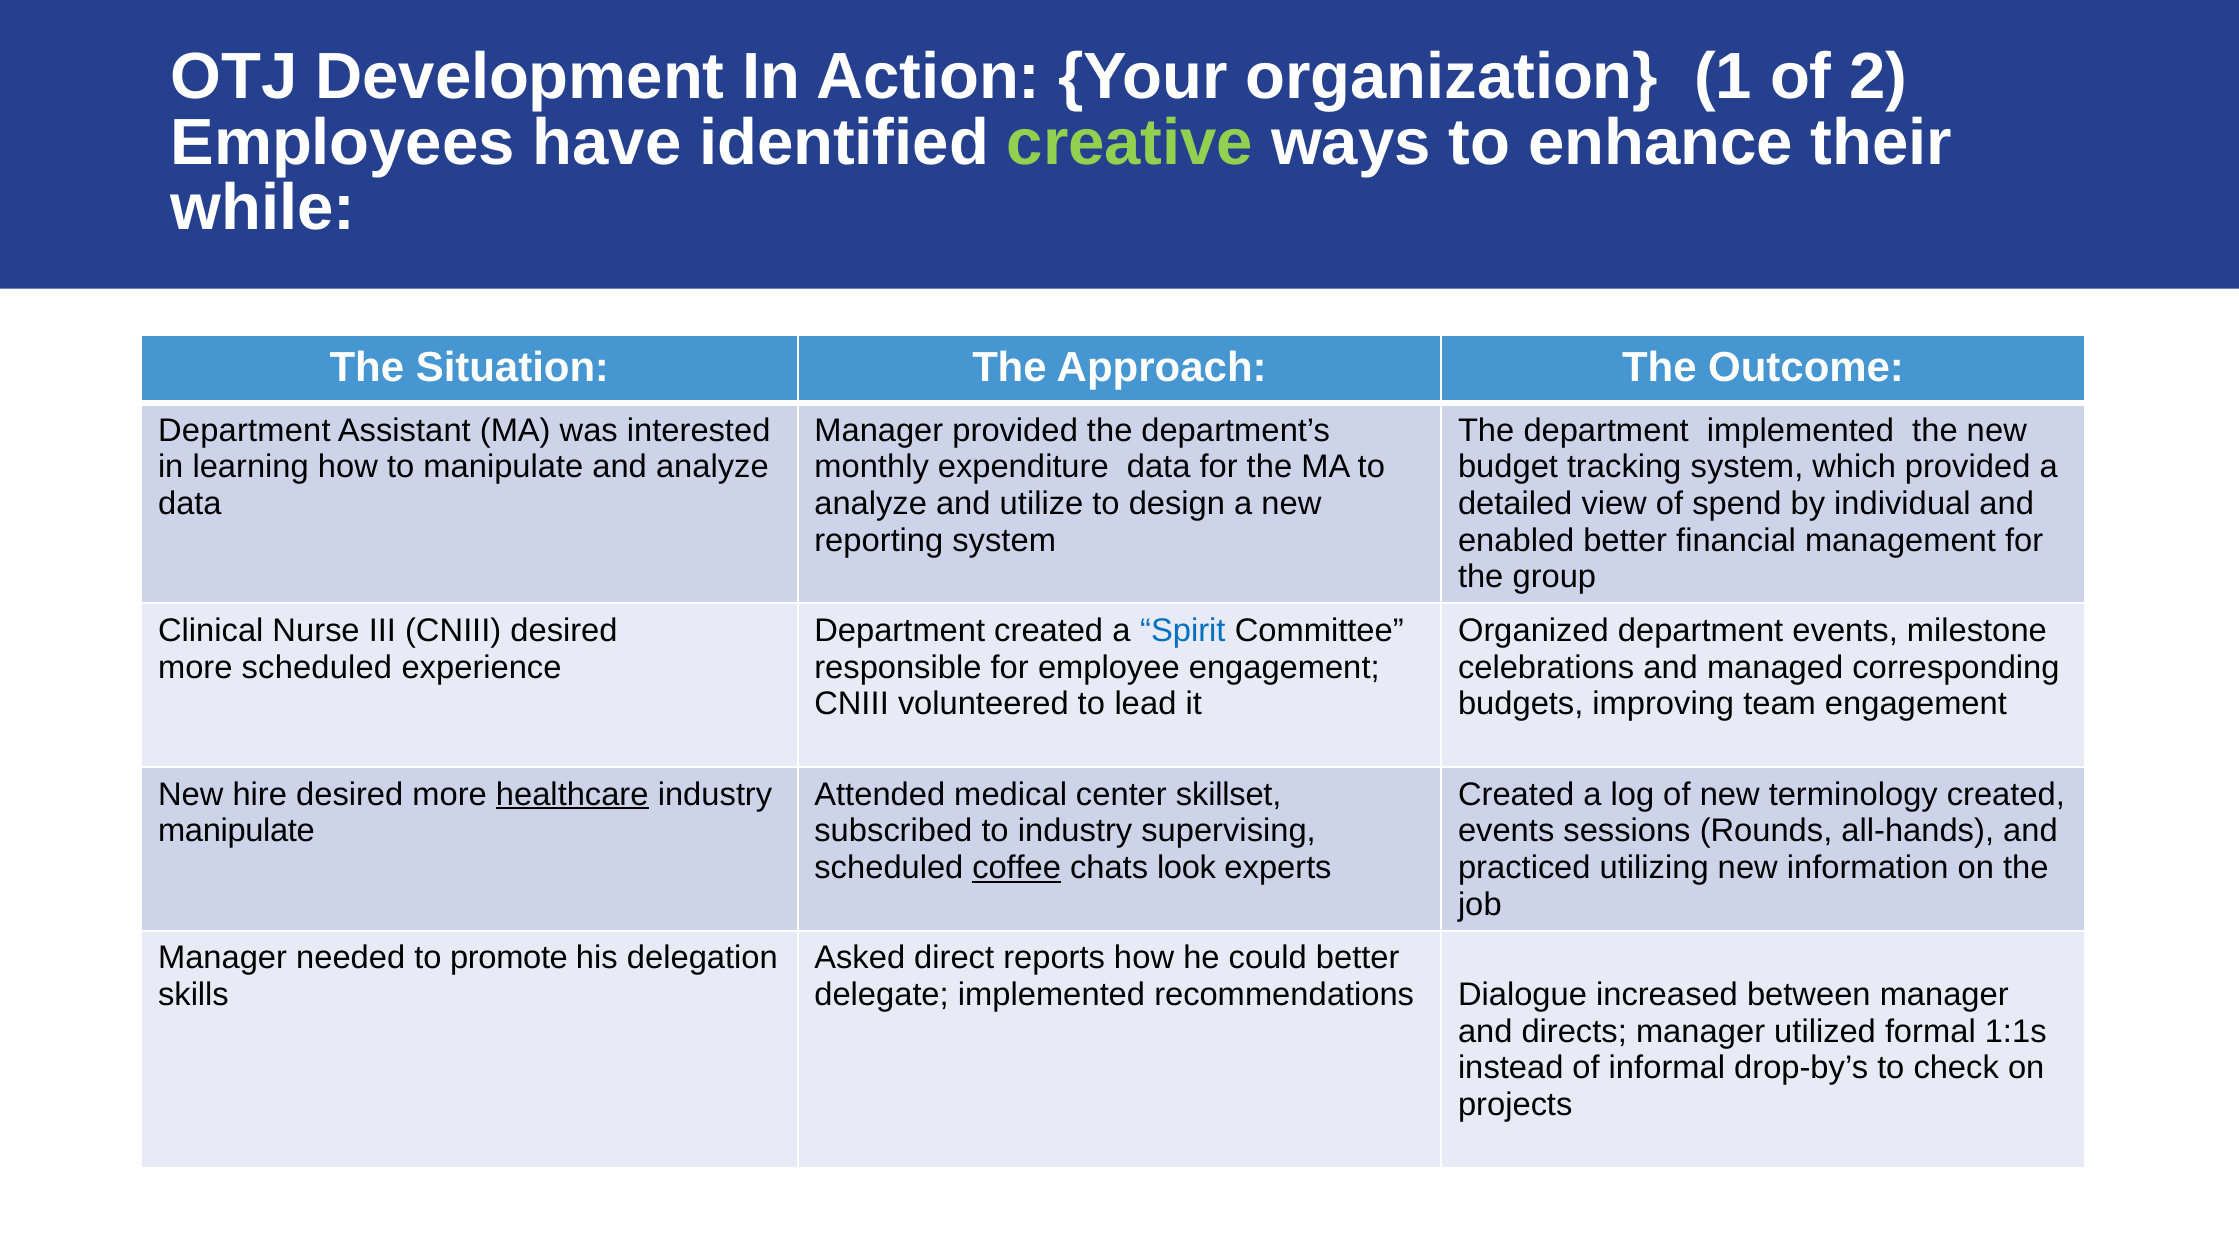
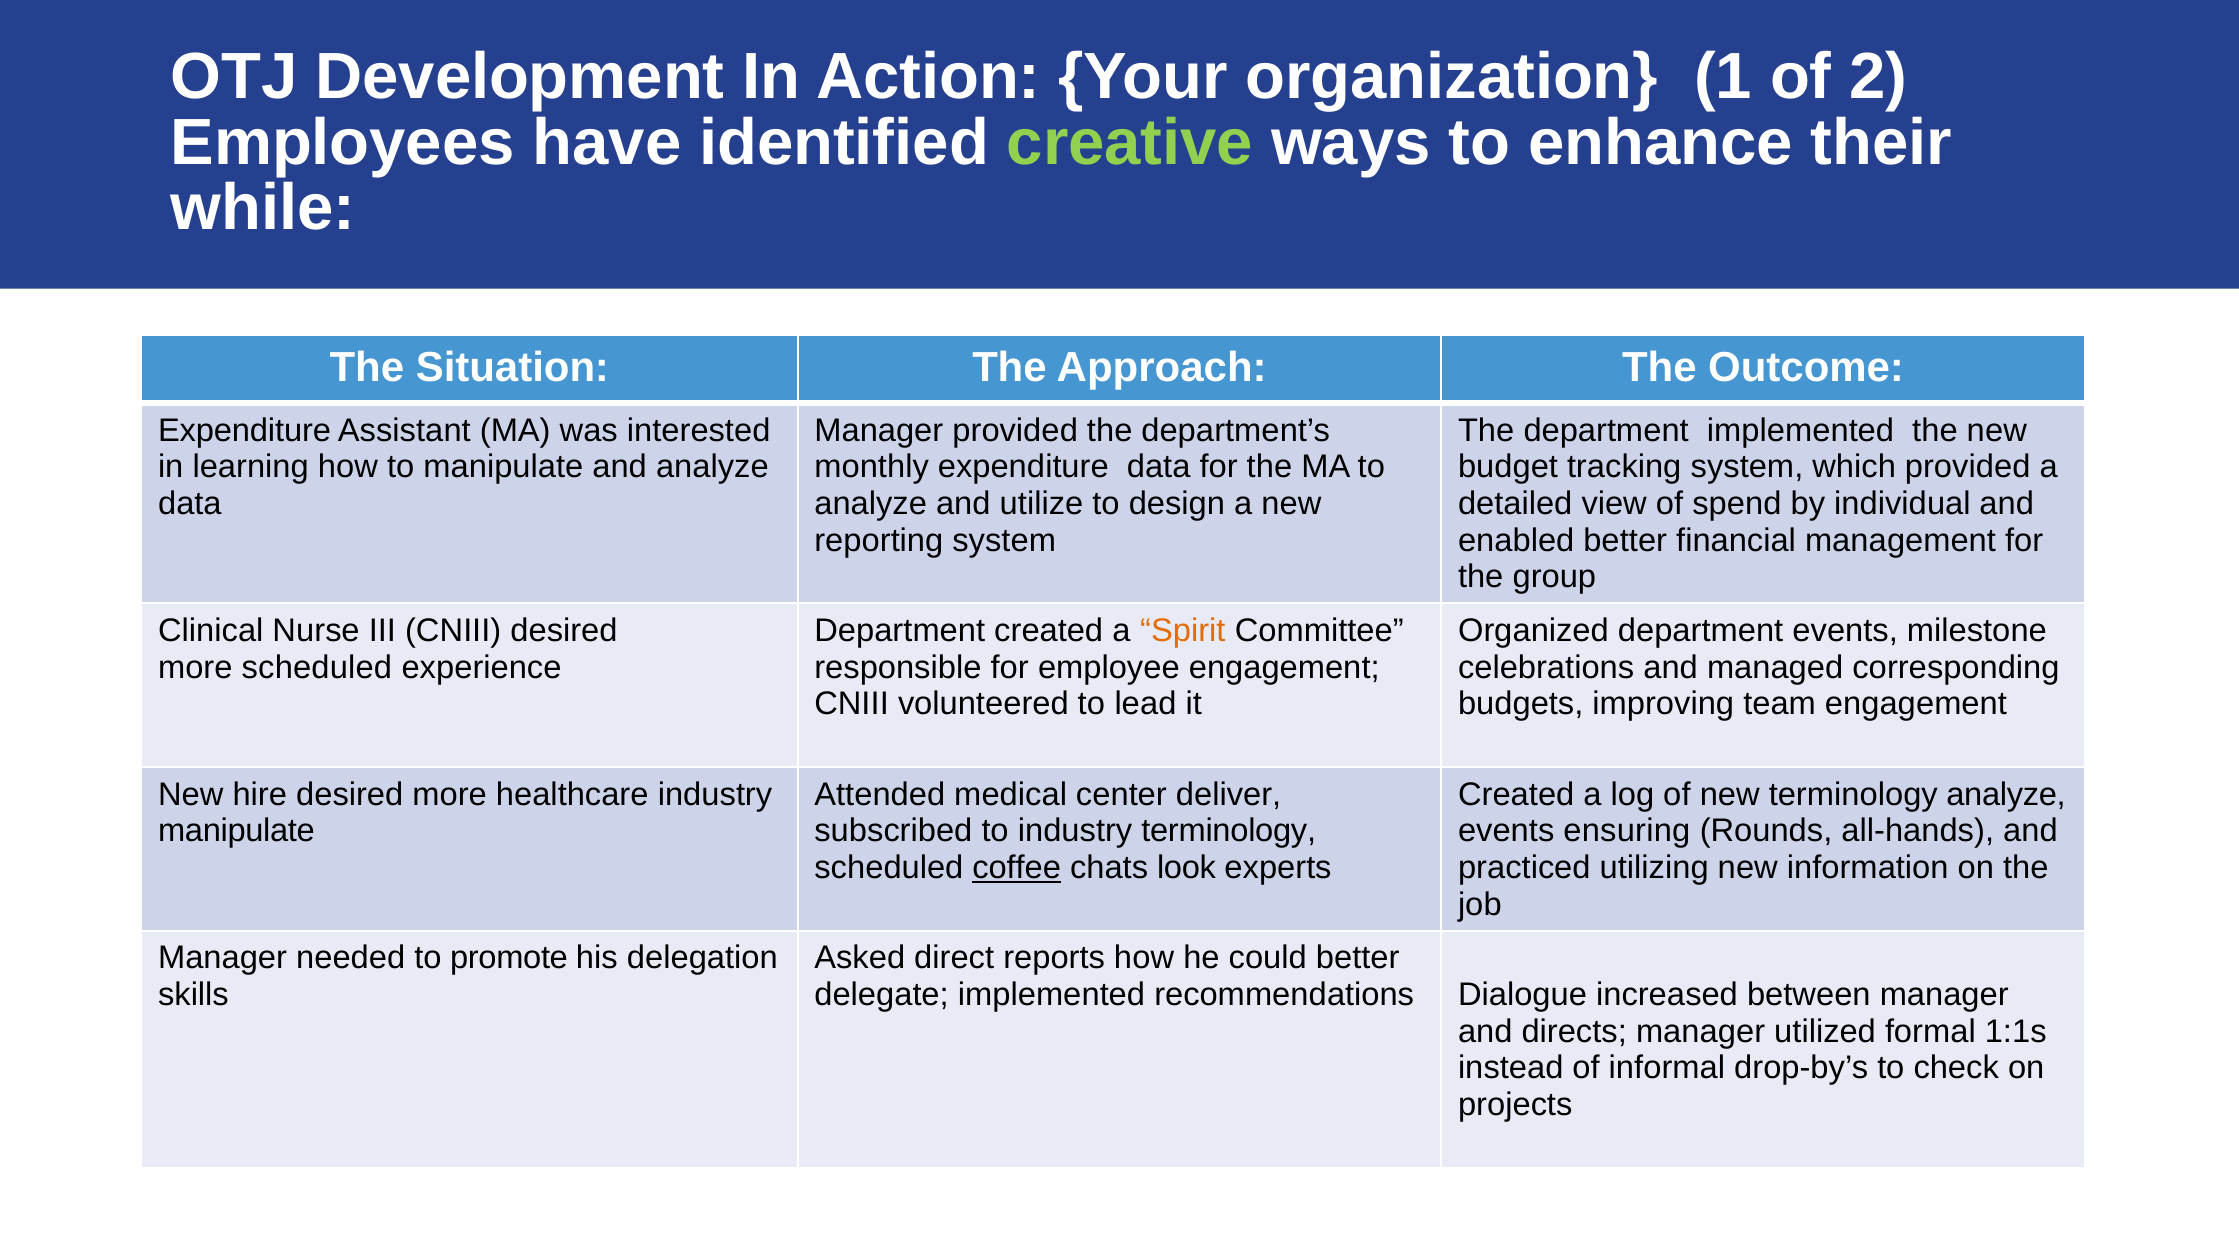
Department: Department -> Expenditure (245, 431)
Spirit colour: blue -> orange (1183, 631)
healthcare underline: present -> none (572, 795)
skillset: skillset -> deliver (1229, 795)
terminology created: created -> analyze (2006, 795)
industry supervising: supervising -> terminology (1229, 831)
sessions: sessions -> ensuring (1627, 831)
